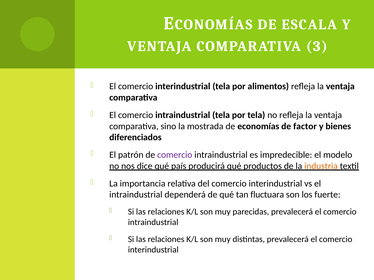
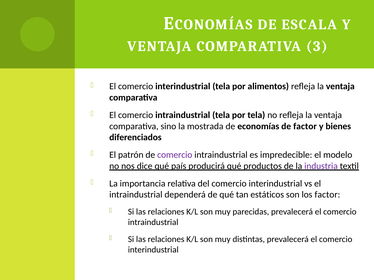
industria colour: orange -> purple (321, 166)
fluctuara: fluctuara -> estáticos (267, 195)
los fuerte: fuerte -> factor (327, 195)
